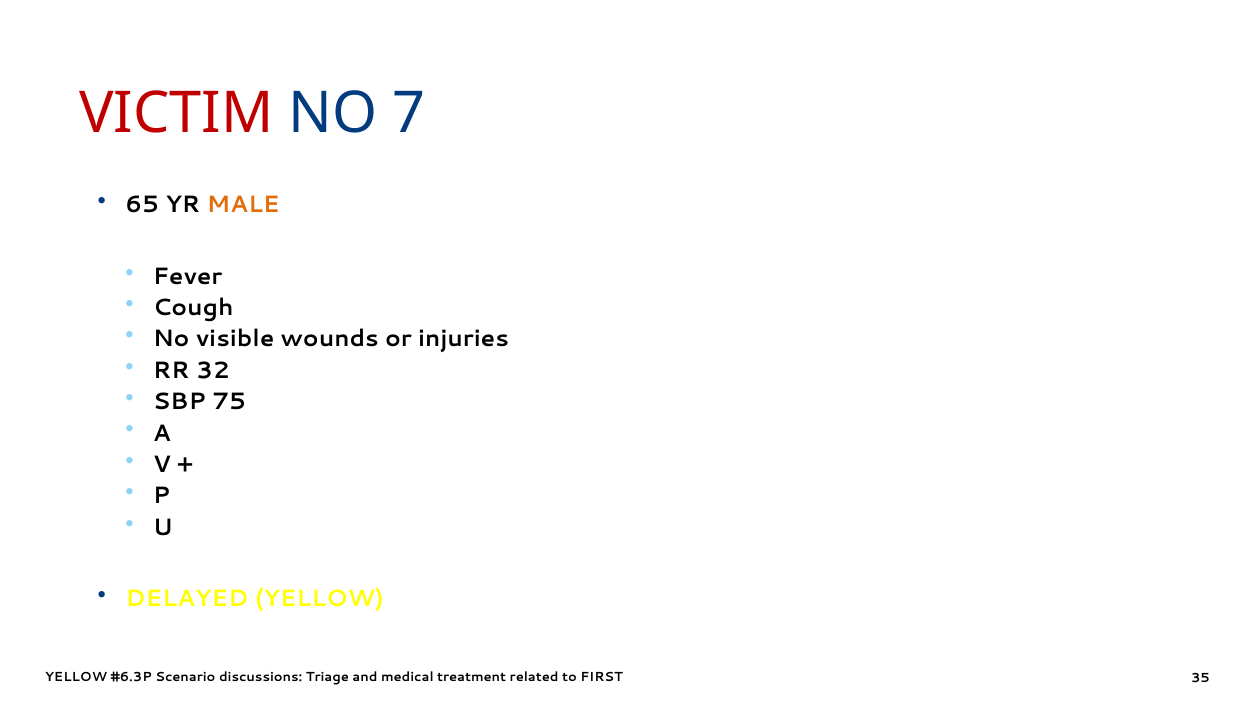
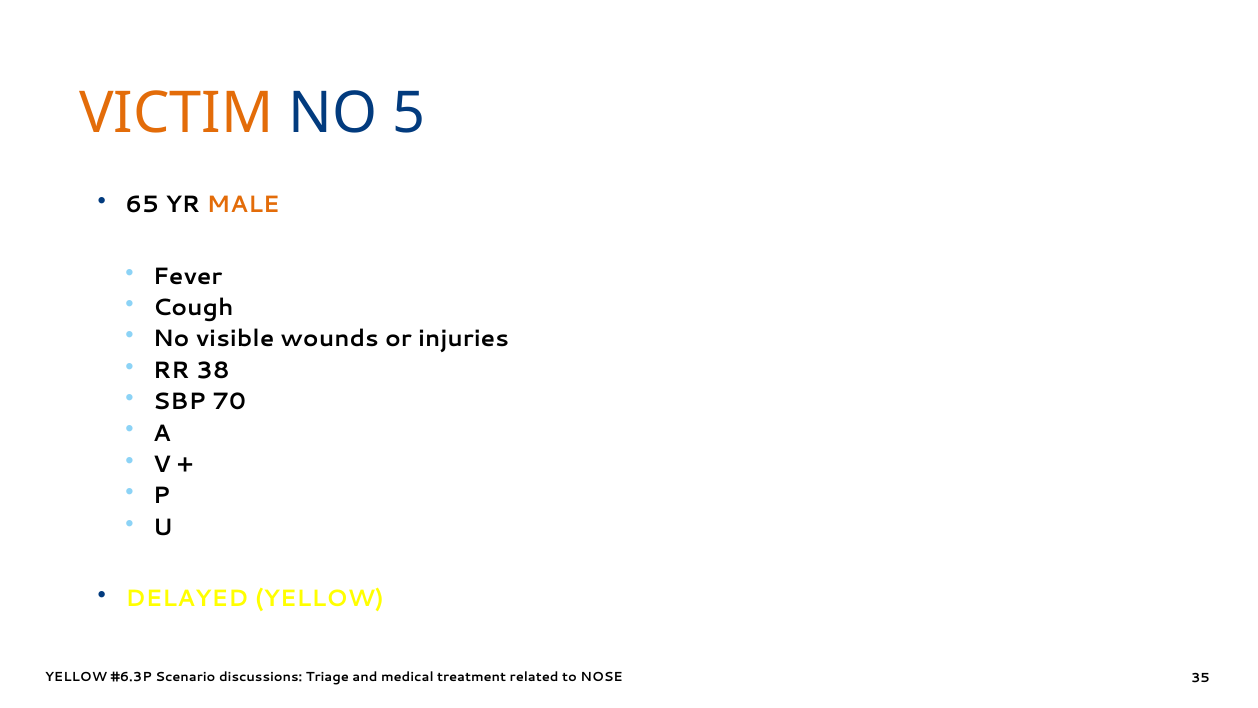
VICTIM colour: red -> orange (176, 113)
7: 7 -> 5 (409, 113)
32: 32 -> 38 (213, 370)
75: 75 -> 70 (229, 402)
FIRST: FIRST -> NOSE (602, 677)
